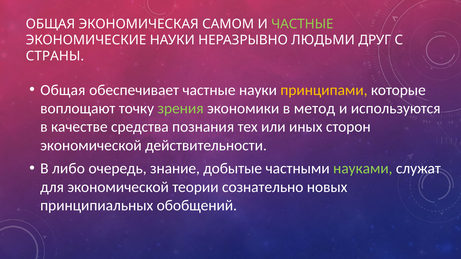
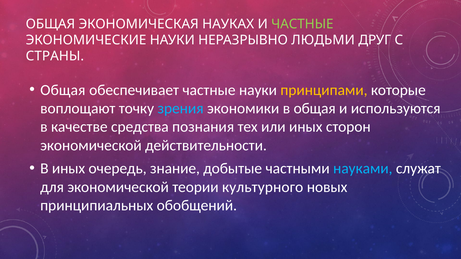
САМОМ: САМОМ -> НАУКАХ (228, 24)
зрения colour: light green -> light blue (181, 109)
в метод: метод -> общая (315, 109)
В либо: либо -> иных (69, 169)
науками colour: light green -> light blue (363, 169)
сознательно: сознательно -> культурного (263, 187)
